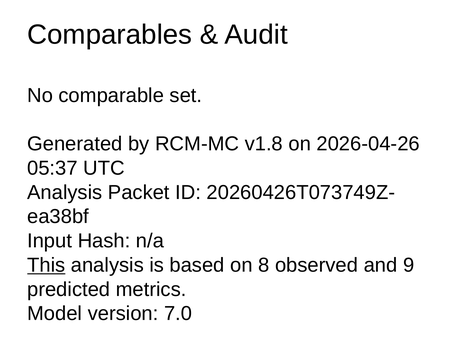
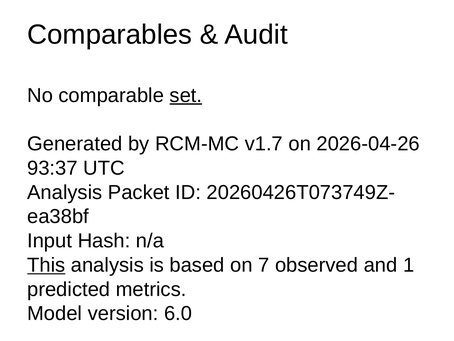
set underline: none -> present (186, 95)
v1.8: v1.8 -> v1.7 (264, 144)
05:37: 05:37 -> 93:37 (52, 168)
8: 8 -> 7 (264, 265)
9: 9 -> 1 (409, 265)
7.0: 7.0 -> 6.0 (178, 313)
